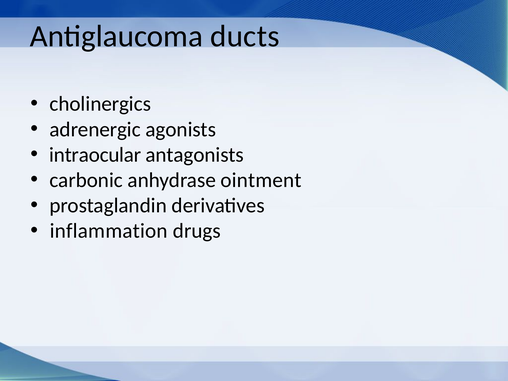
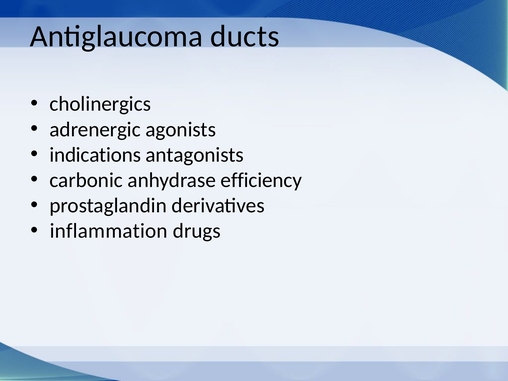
intraocular: intraocular -> indications (95, 155)
ointment: ointment -> efficiency (261, 180)
